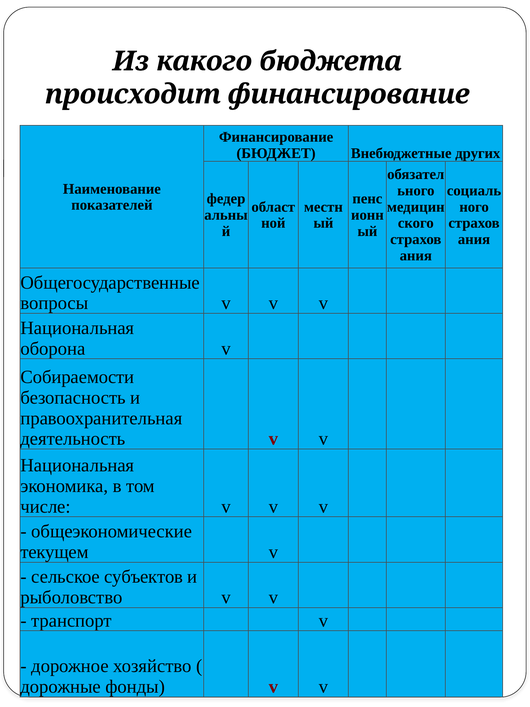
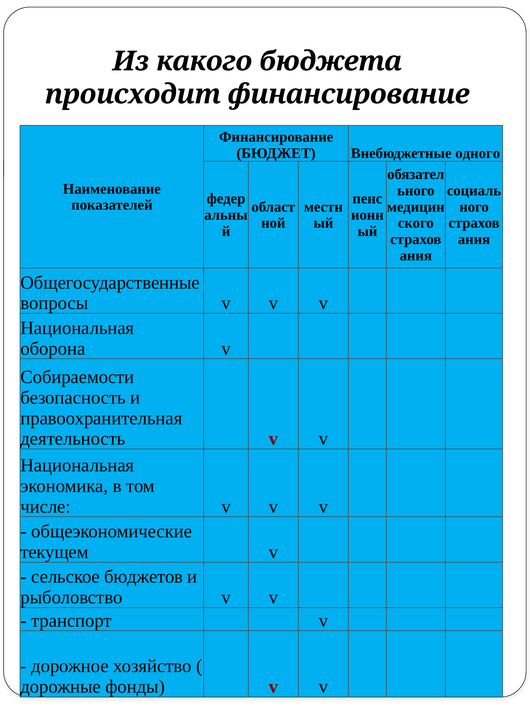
других: других -> одного (478, 153)
субъектов: субъектов -> бюджетов (144, 577)
